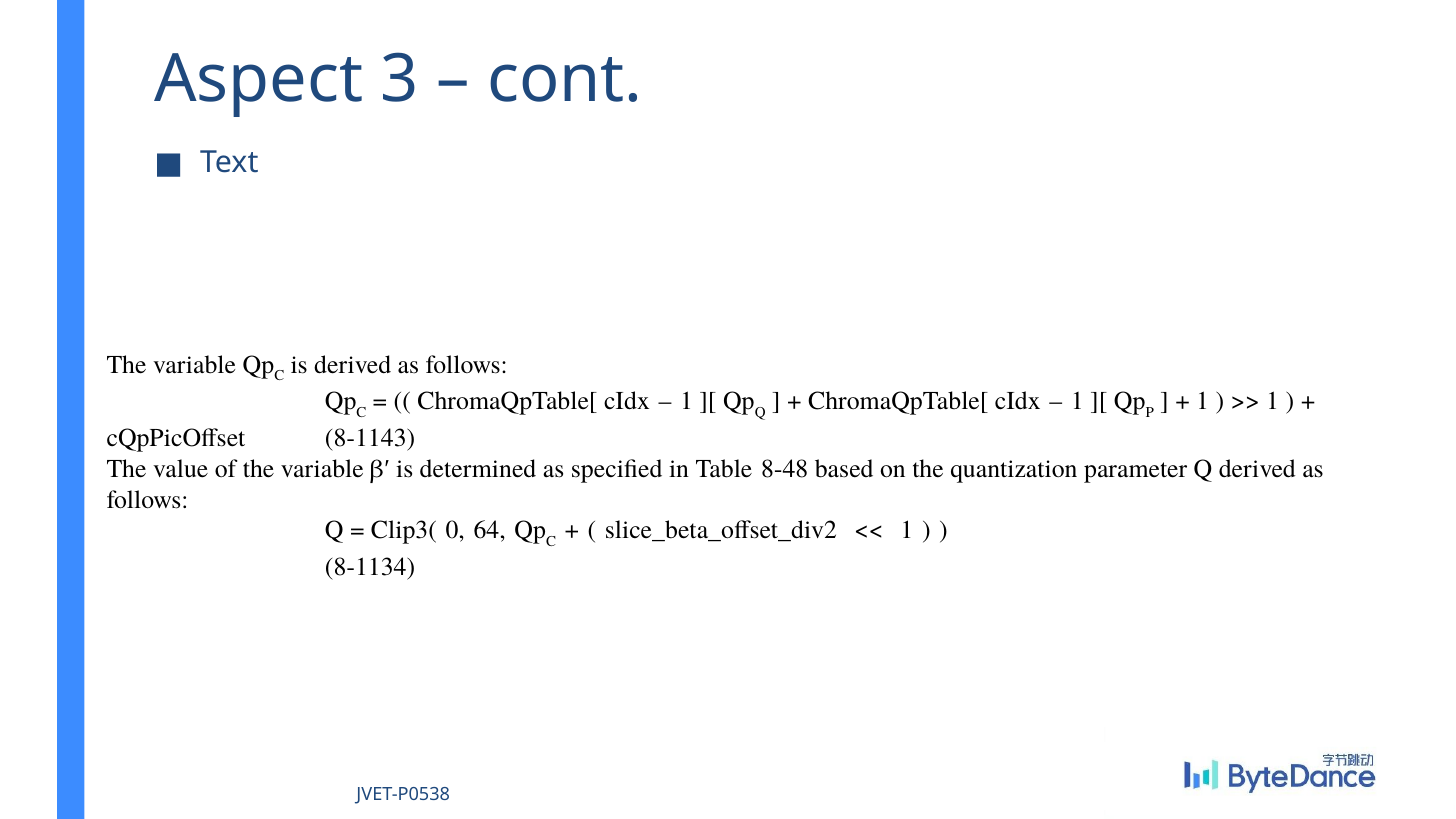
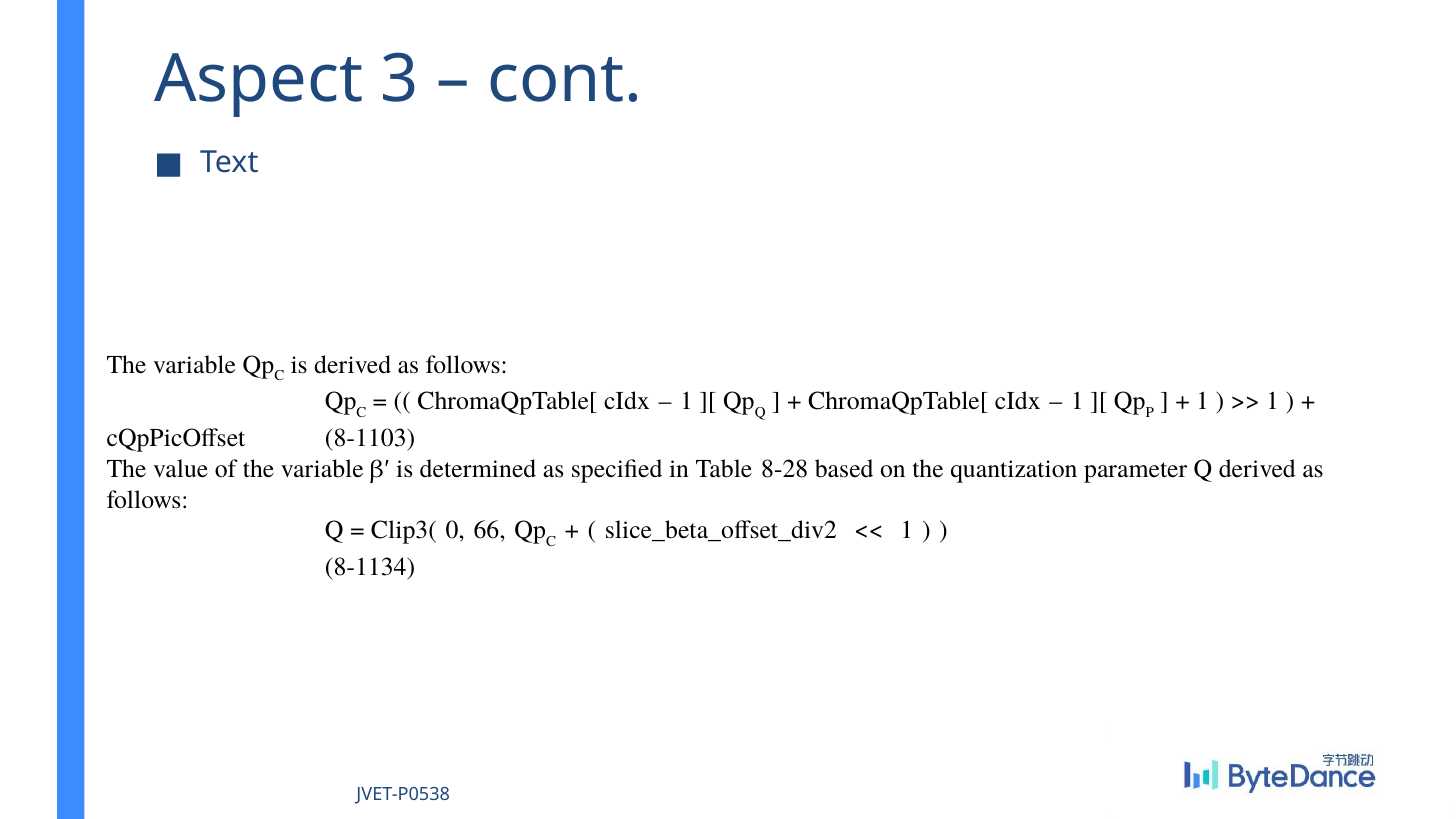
8‑1143: 8‑1143 -> 8‑1103 (370, 438)
8‑48: 8‑48 -> 8‑28 (785, 469)
64: 64 -> 66 (490, 530)
